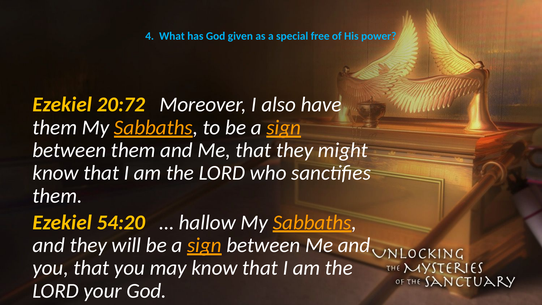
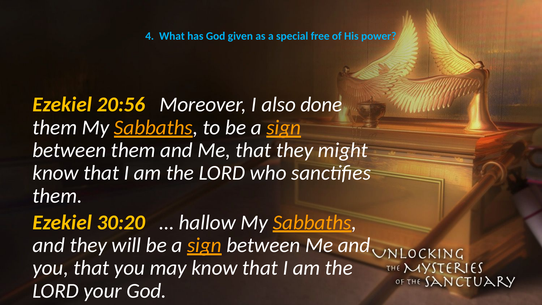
20:72: 20:72 -> 20:56 (121, 105)
have: have -> done (321, 105)
54:20: 54:20 -> 30:20 (121, 222)
